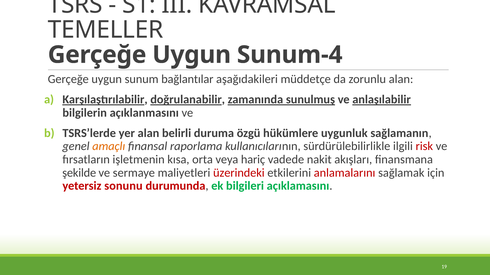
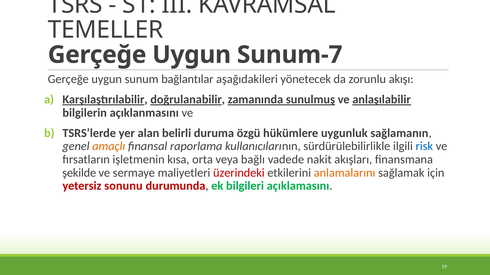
Sunum-4: Sunum-4 -> Sunum-7 (290, 55)
müddetçe: müddetçe -> yönetecek (306, 79)
zorunlu alan: alan -> akışı (401, 79)
risk colour: red -> blue (424, 147)
hariç: hariç -> bağlı (253, 160)
anlamalarını colour: red -> orange (345, 173)
